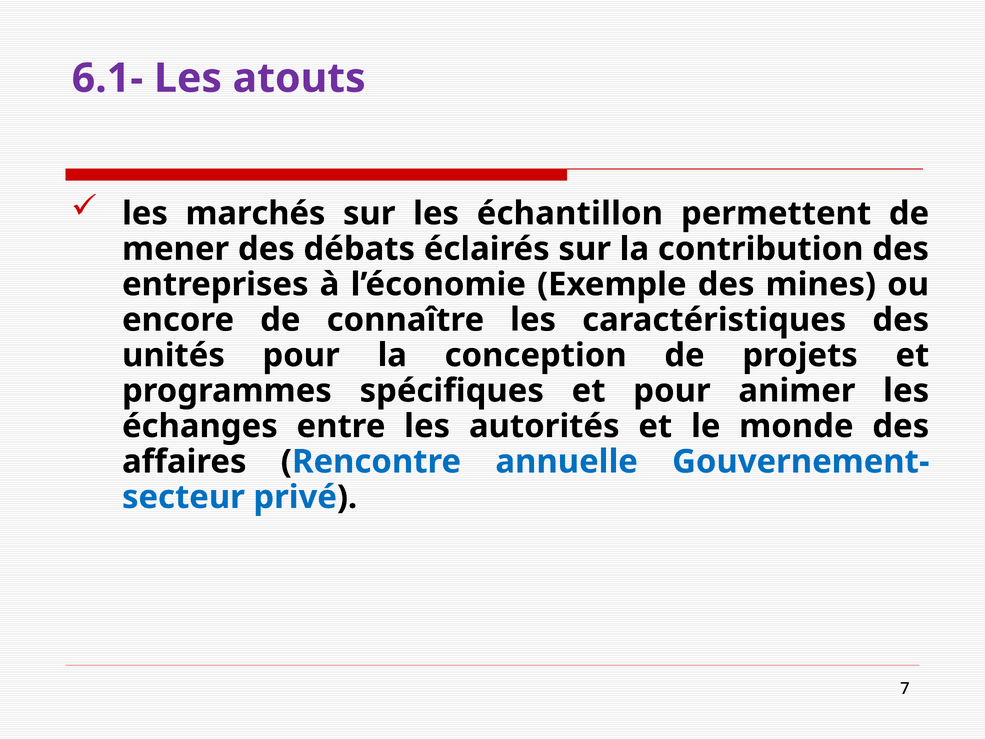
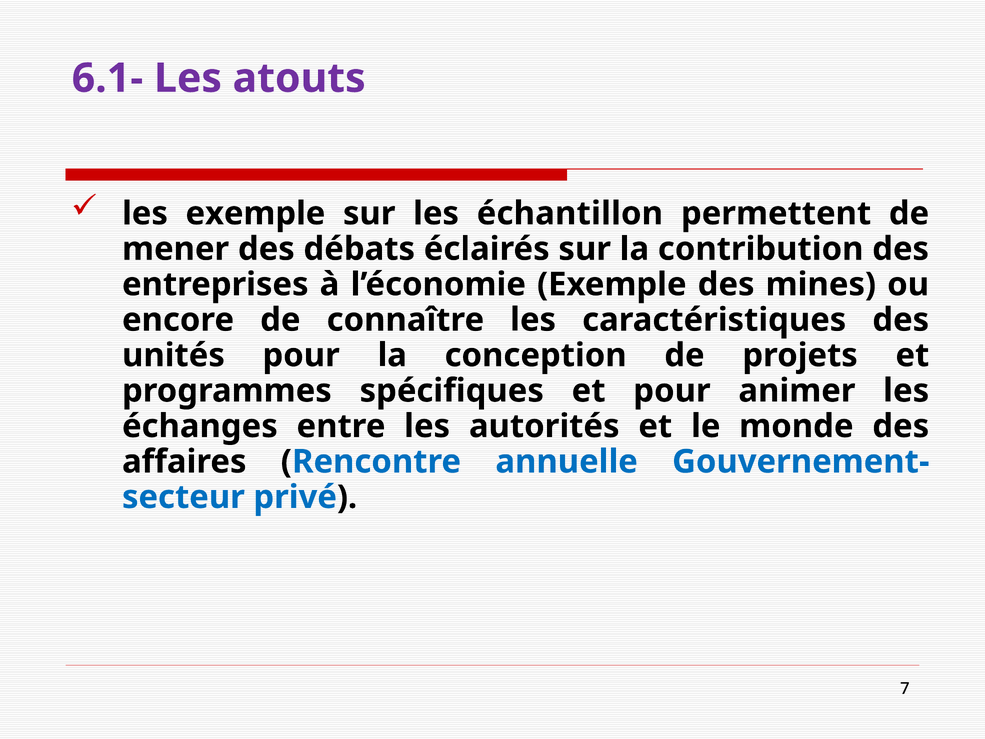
les marchés: marchés -> exemple (255, 213)
